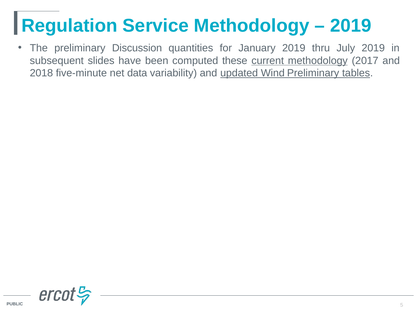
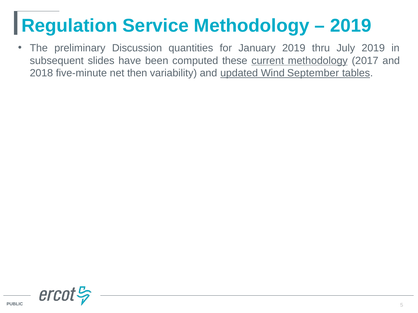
data: data -> then (137, 73)
Wind Preliminary: Preliminary -> September (313, 73)
